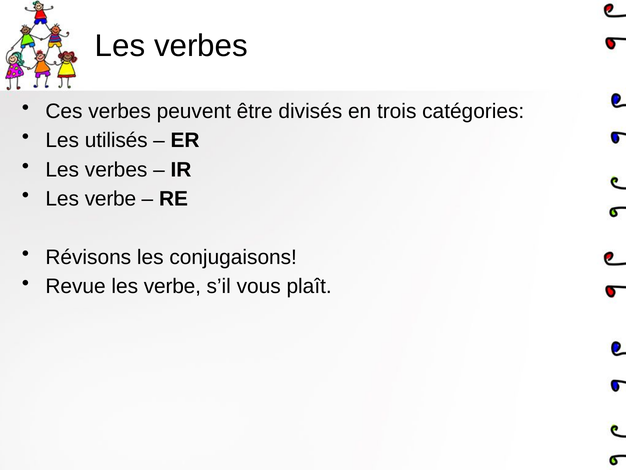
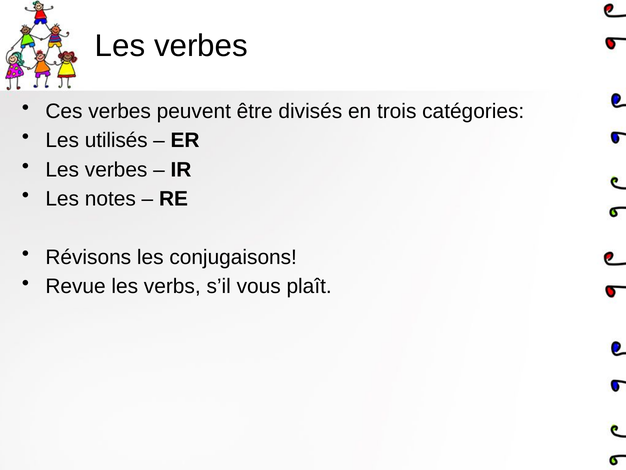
verbe: verbe -> notes (110, 199)
verbe: verbe -> verbs (172, 286)
